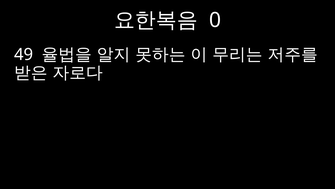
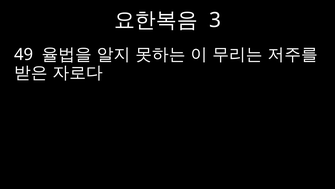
0: 0 -> 3 (215, 20)
